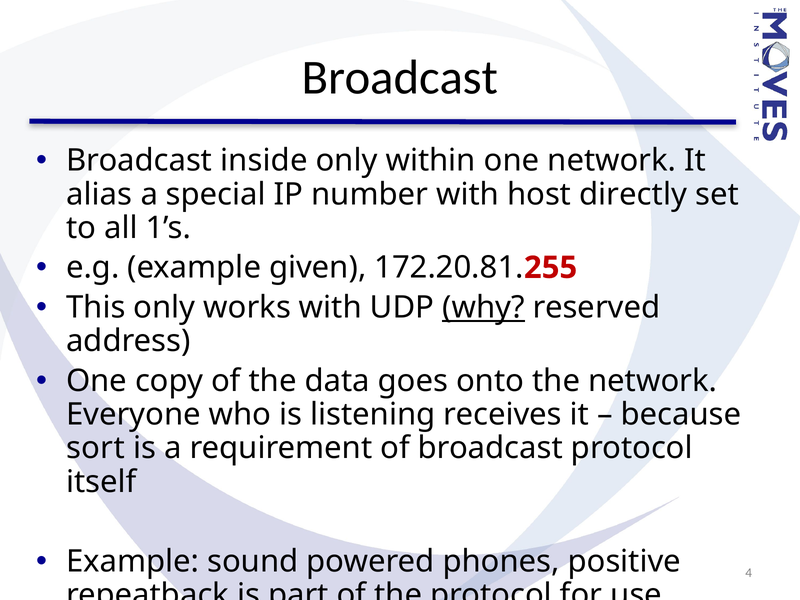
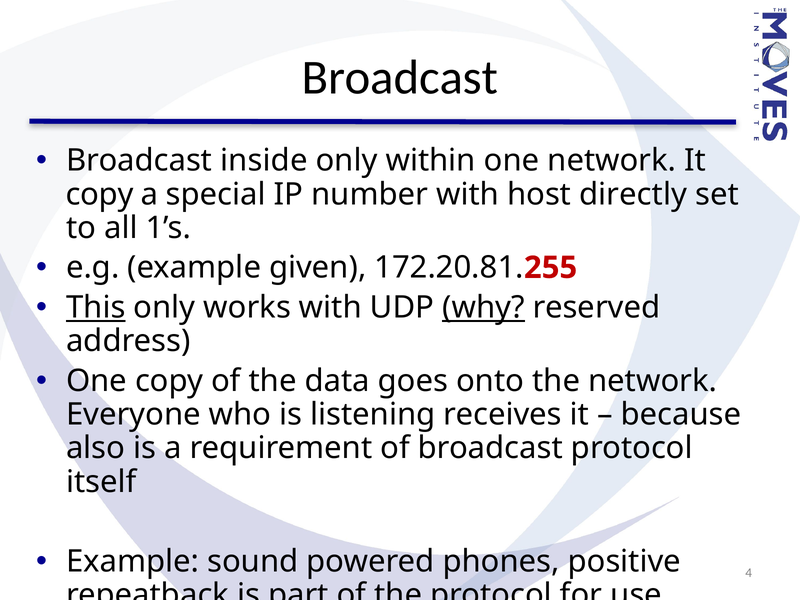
alias: alias -> copy (99, 194)
This underline: none -> present (96, 308)
sort: sort -> also (96, 448)
